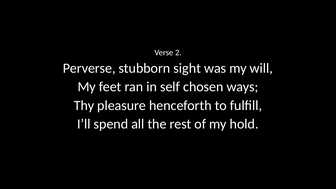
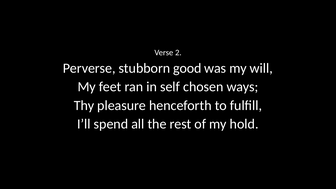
sight: sight -> good (187, 68)
